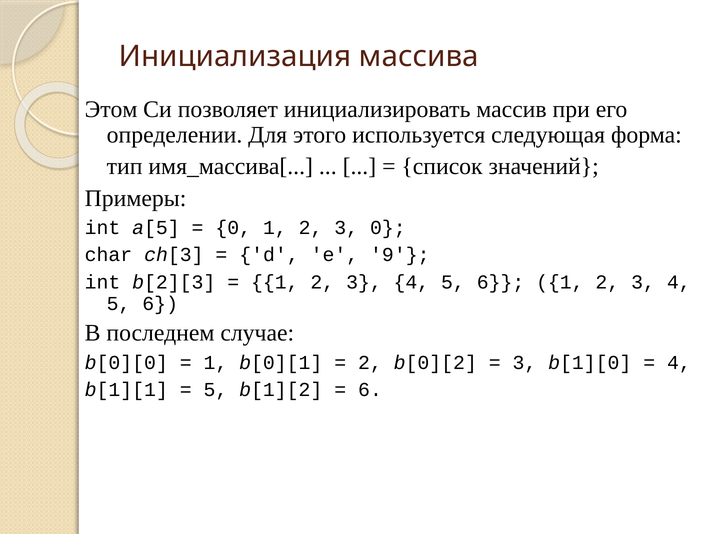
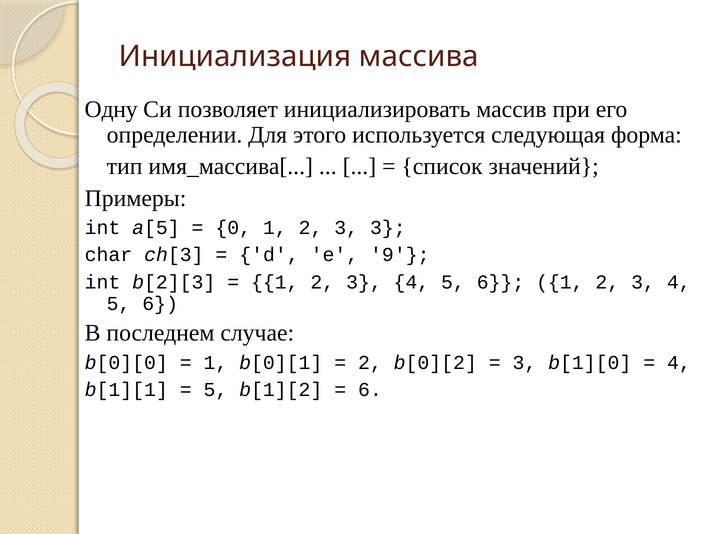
Этом: Этом -> Одну (111, 109)
3 0: 0 -> 3 (388, 228)
